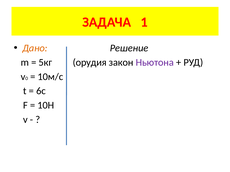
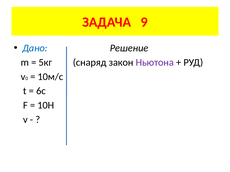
1: 1 -> 9 (144, 22)
Дано colour: orange -> blue (35, 48)
орудия: орудия -> снаряд (90, 63)
